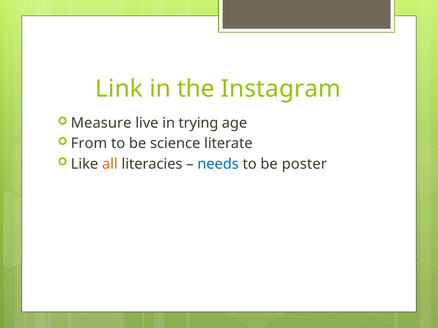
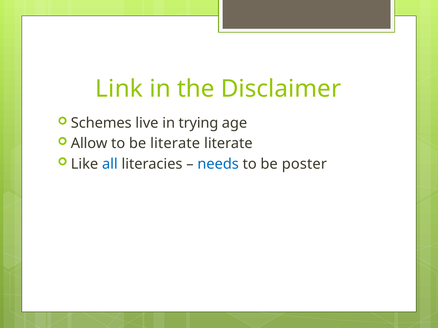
Instagram: Instagram -> Disclaimer (281, 89)
Measure: Measure -> Schemes (101, 123)
From: From -> Allow (89, 144)
be science: science -> literate (175, 144)
all colour: orange -> blue (110, 164)
